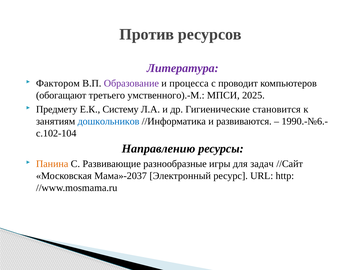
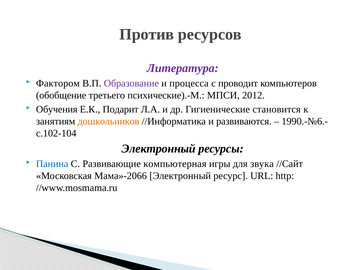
обогащают: обогащают -> обобщение (61, 95)
умственного).-М: умственного).-М -> психические).-М (166, 95)
2025: 2025 -> 2012 (253, 95)
Предмету: Предмету -> Обучения (57, 110)
Систему: Систему -> Подарит (121, 110)
дошкольников colour: blue -> orange (109, 122)
Направлению: Направлению -> Электронный (159, 149)
Панина colour: orange -> blue (52, 164)
разнообразные: разнообразные -> компьютерная (175, 164)
задач: задач -> звука (262, 164)
Мама»-2037: Мама»-2037 -> Мама»-2066 (121, 176)
